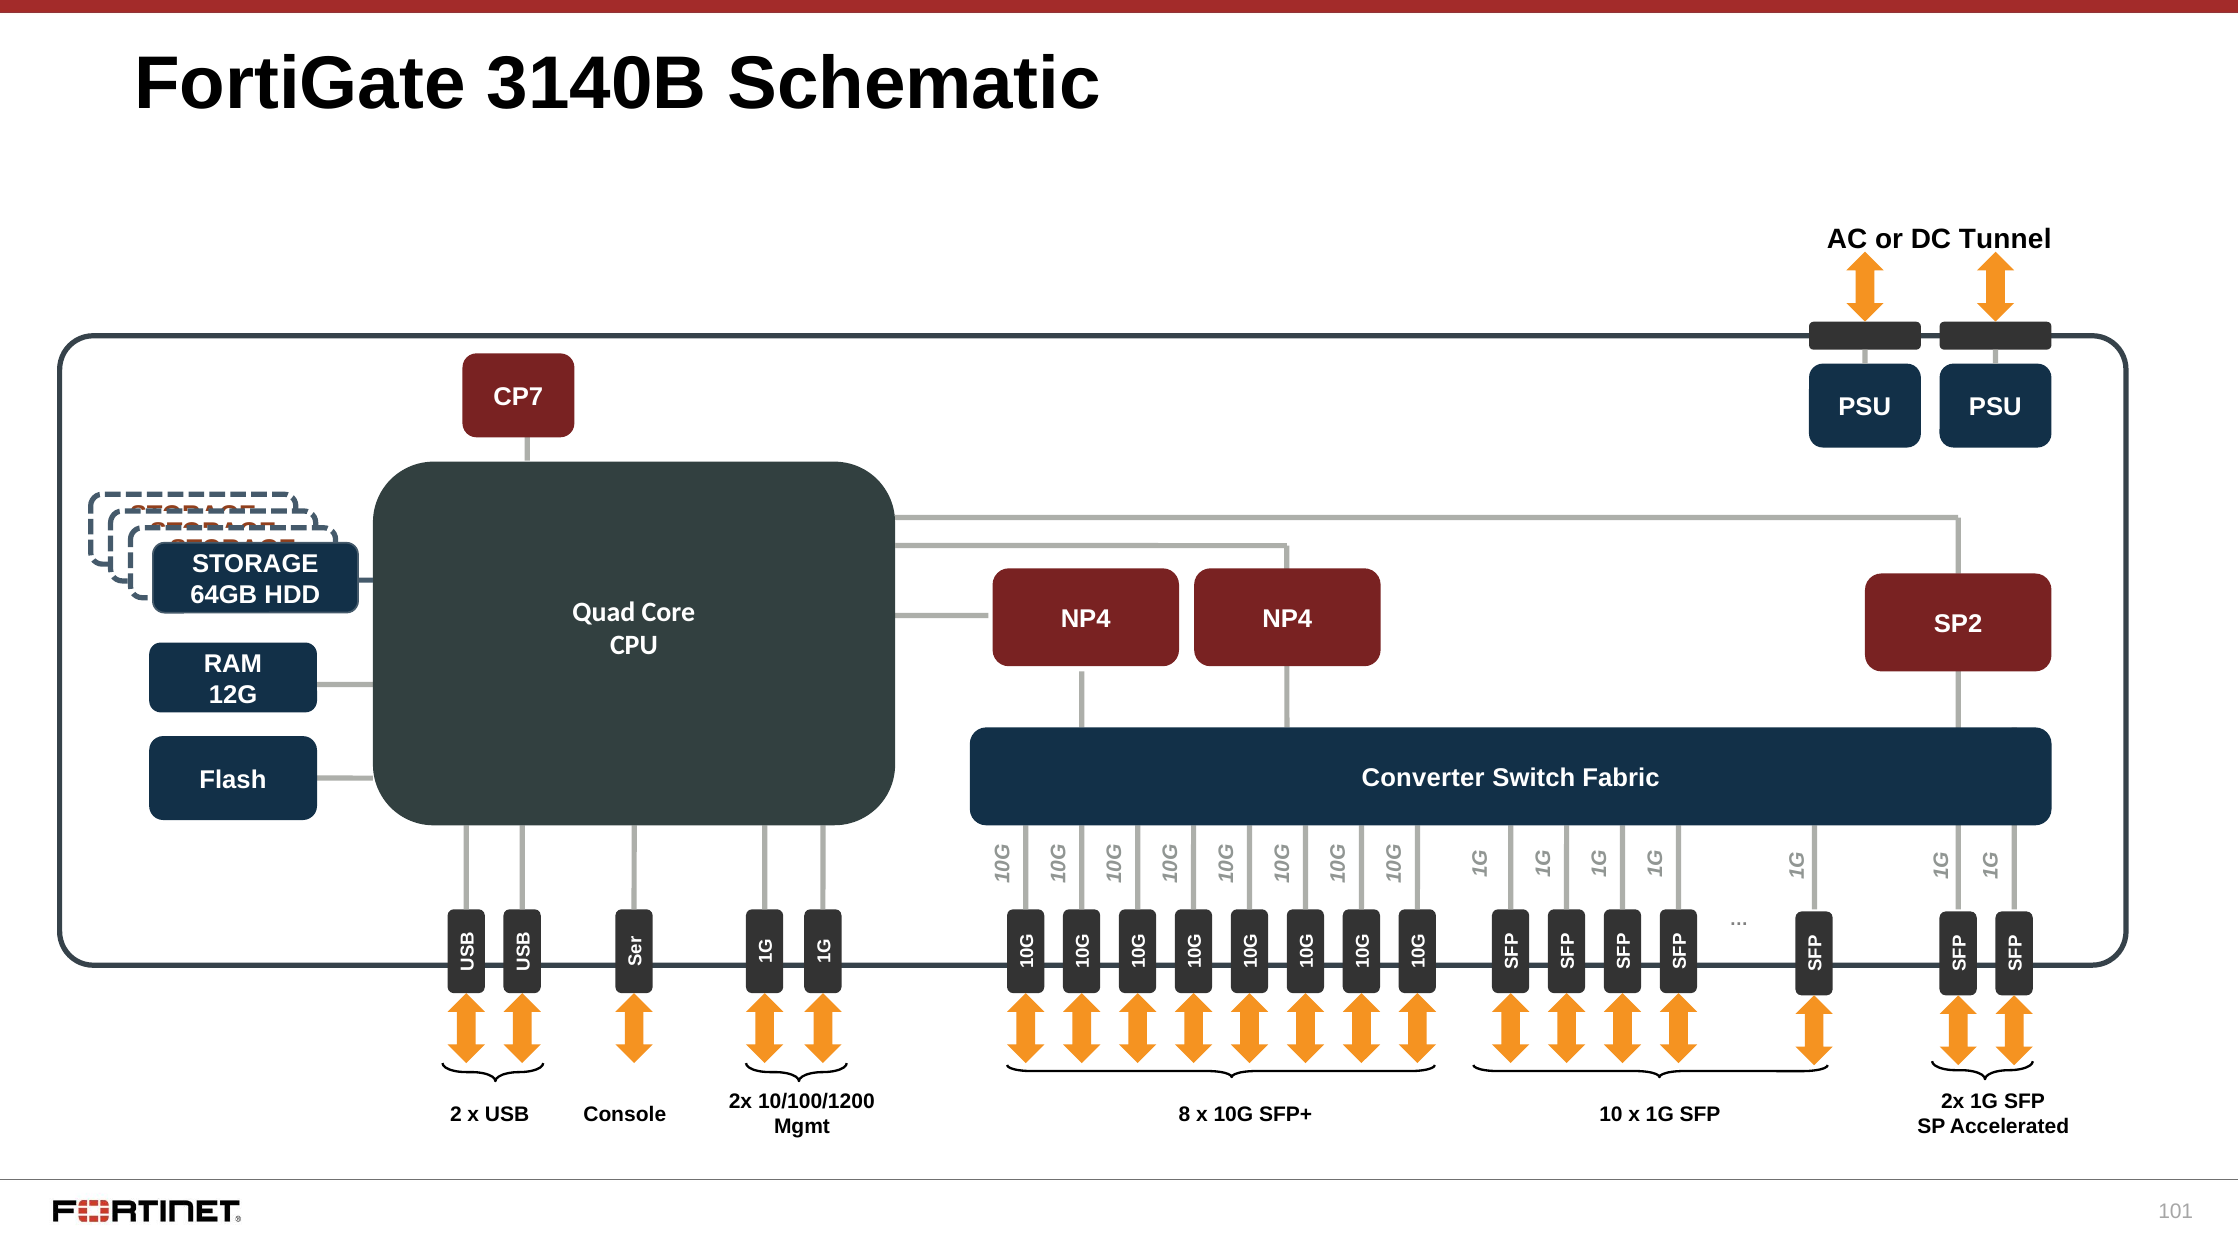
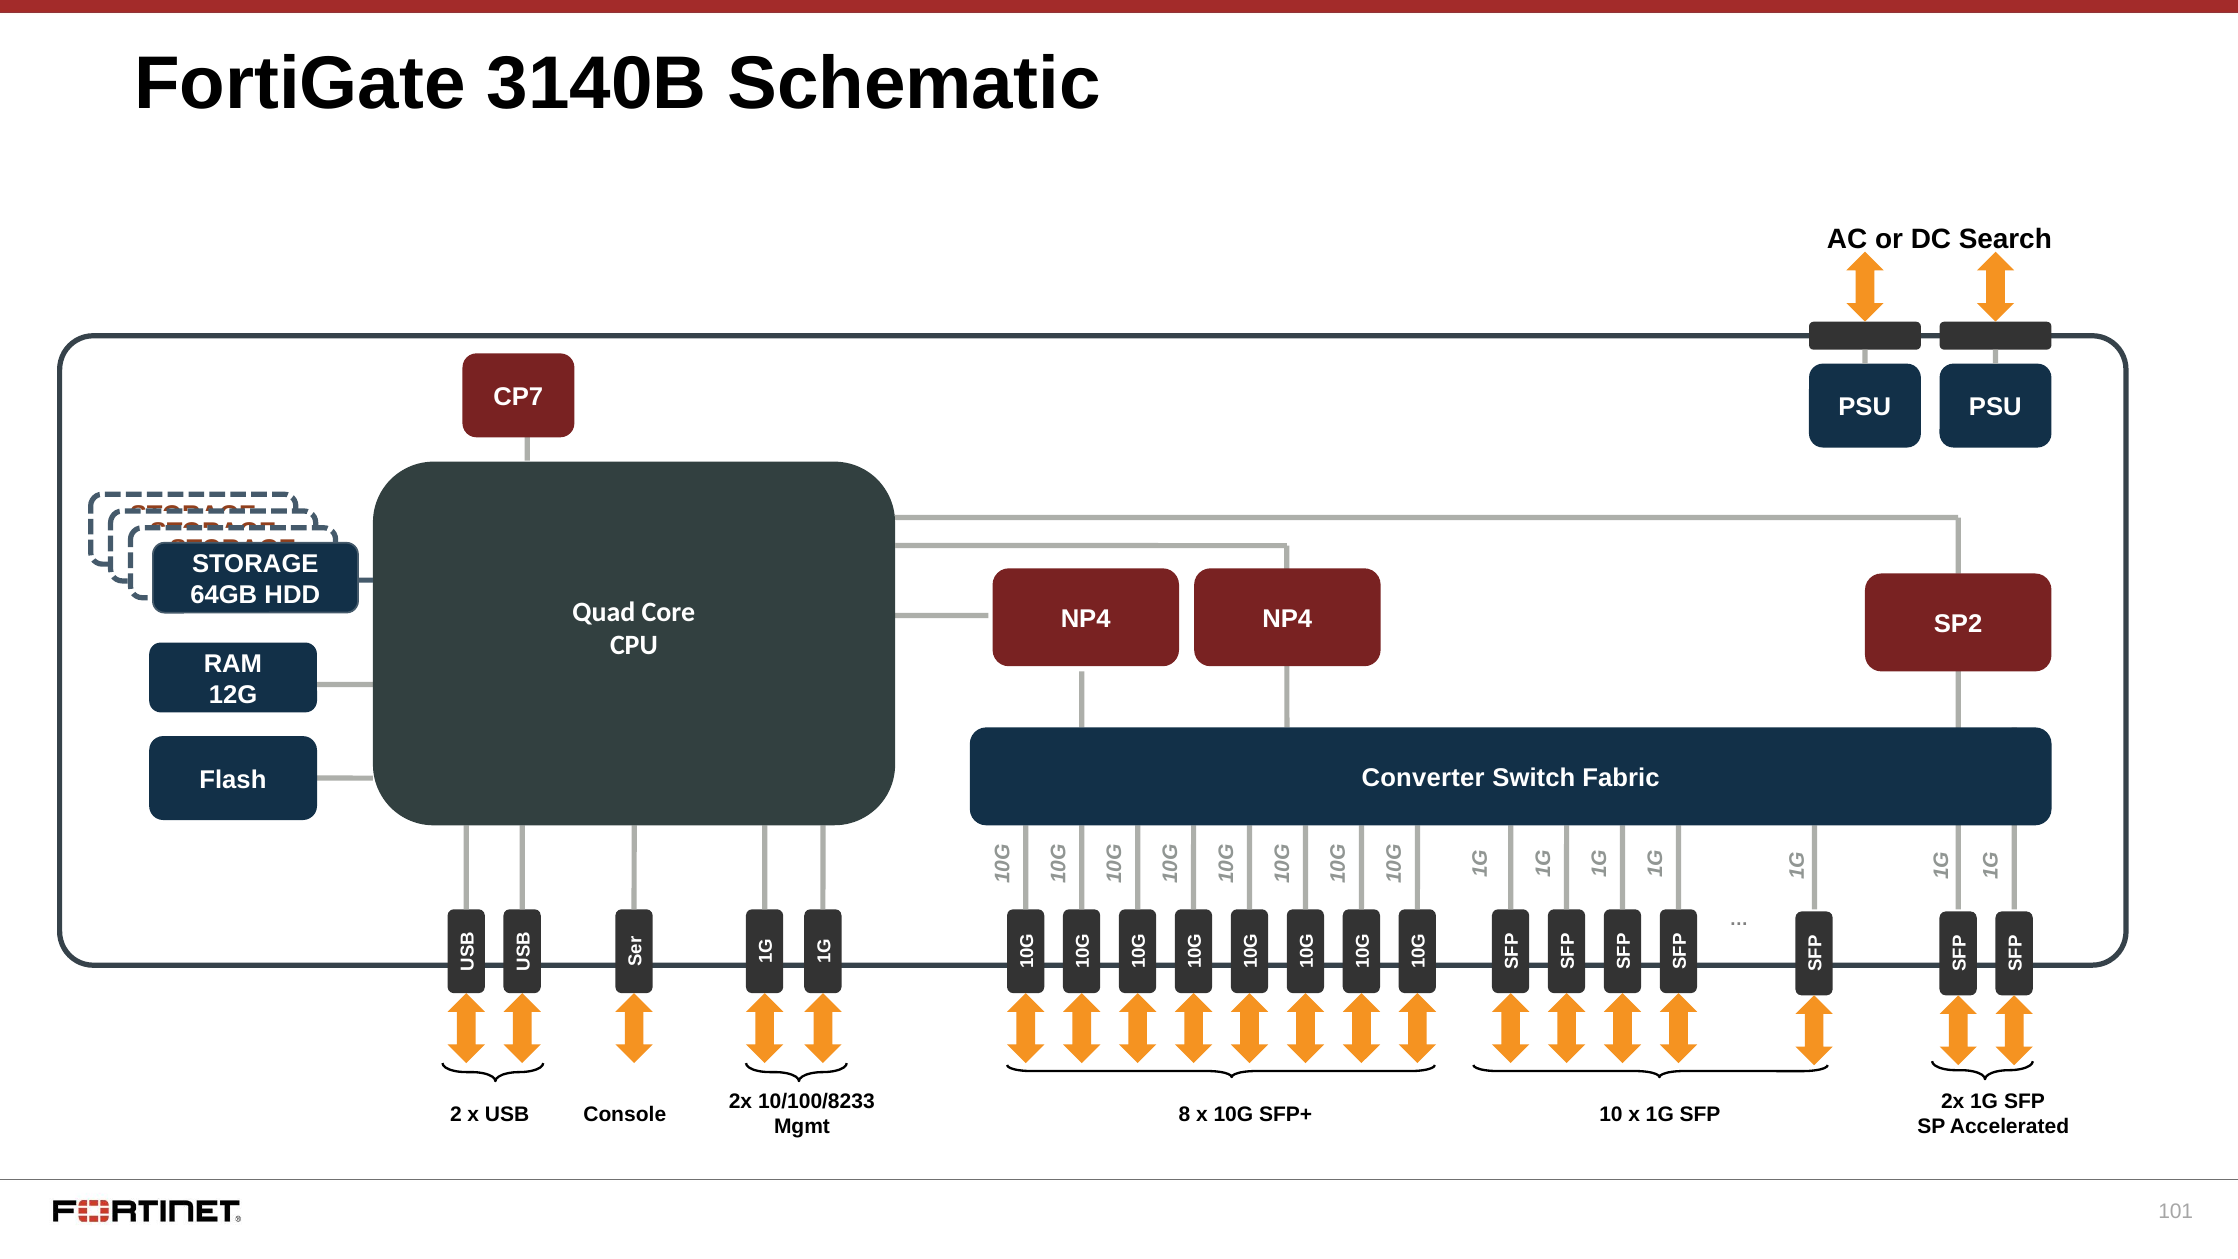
Tunnel: Tunnel -> Search (2005, 240)
10/100/1200: 10/100/1200 -> 10/100/8233 (816, 1102)
